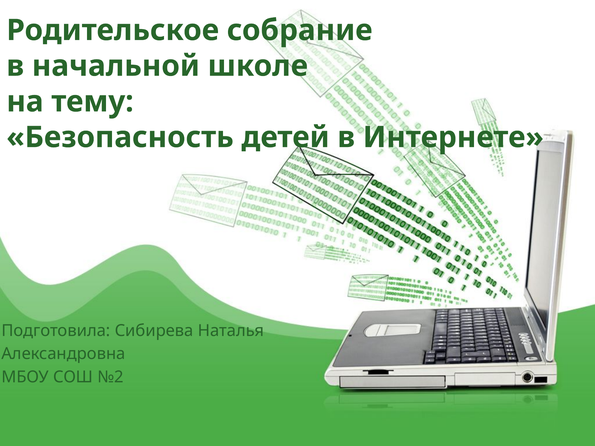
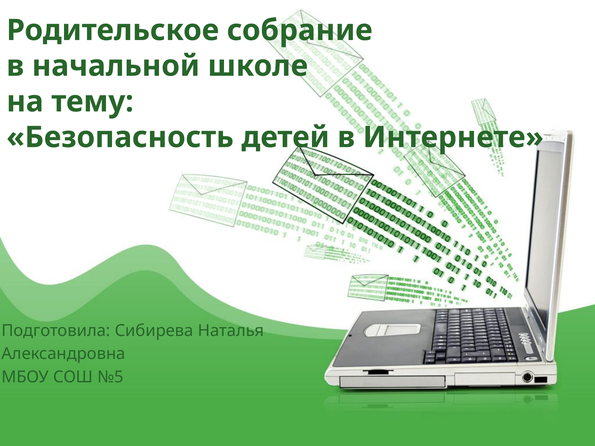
№2: №2 -> №5 (111, 377)
